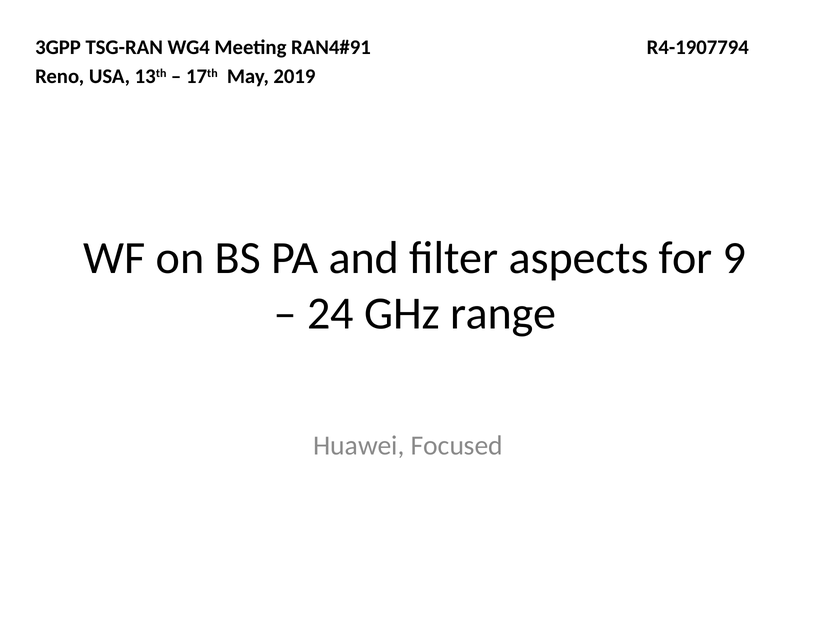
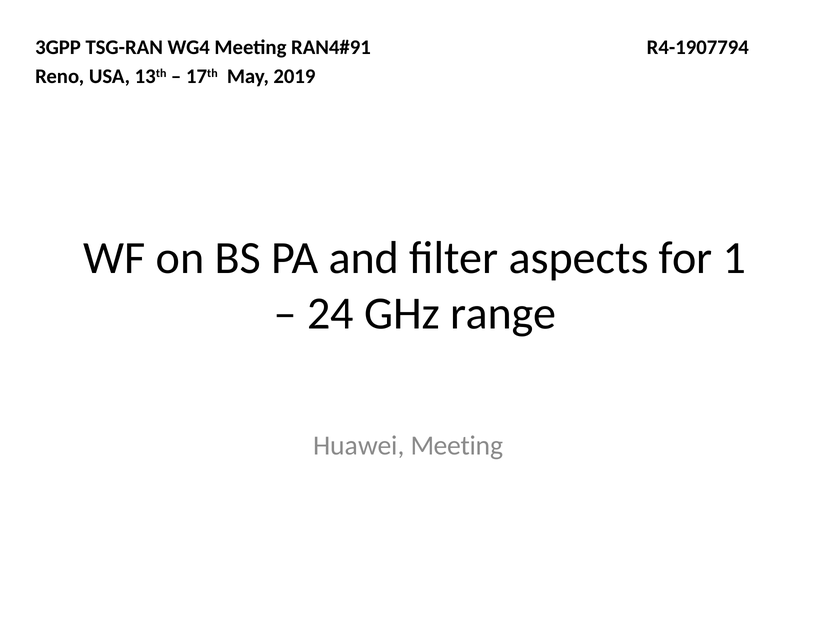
9: 9 -> 1 (734, 258)
Huawei Focused: Focused -> Meeting (457, 445)
